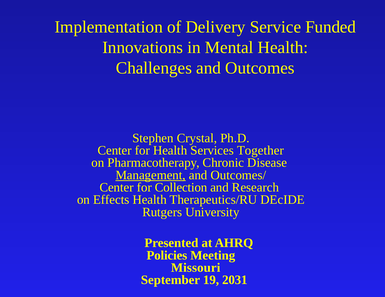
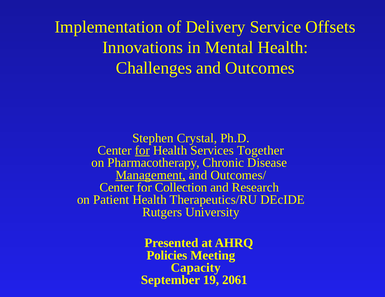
Funded: Funded -> Offsets (331, 27)
for underline: none -> present (142, 150)
Effects: Effects -> Patient (111, 199)
Missouri: Missouri -> Capacity (196, 267)
2031: 2031 -> 2061 (235, 279)
